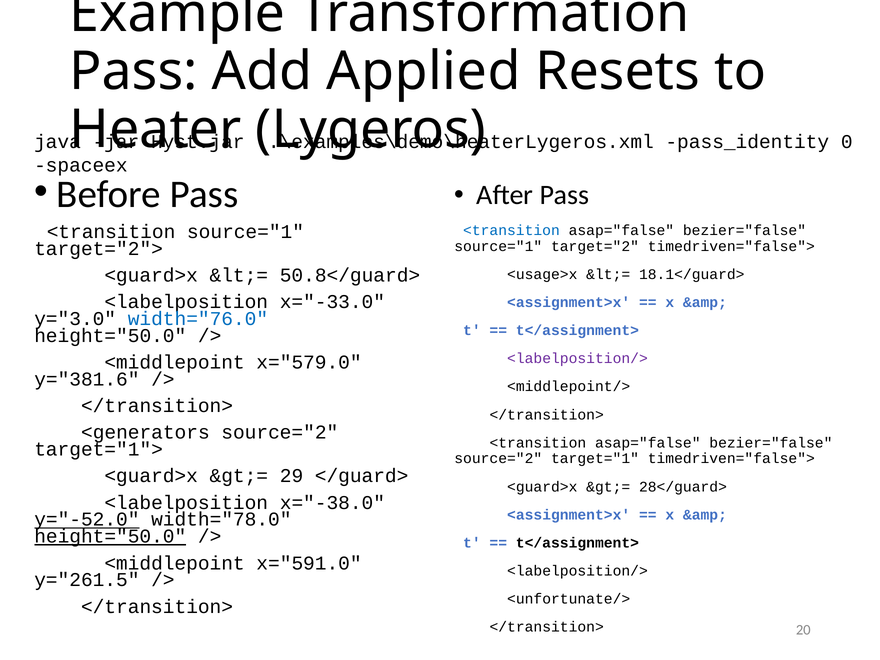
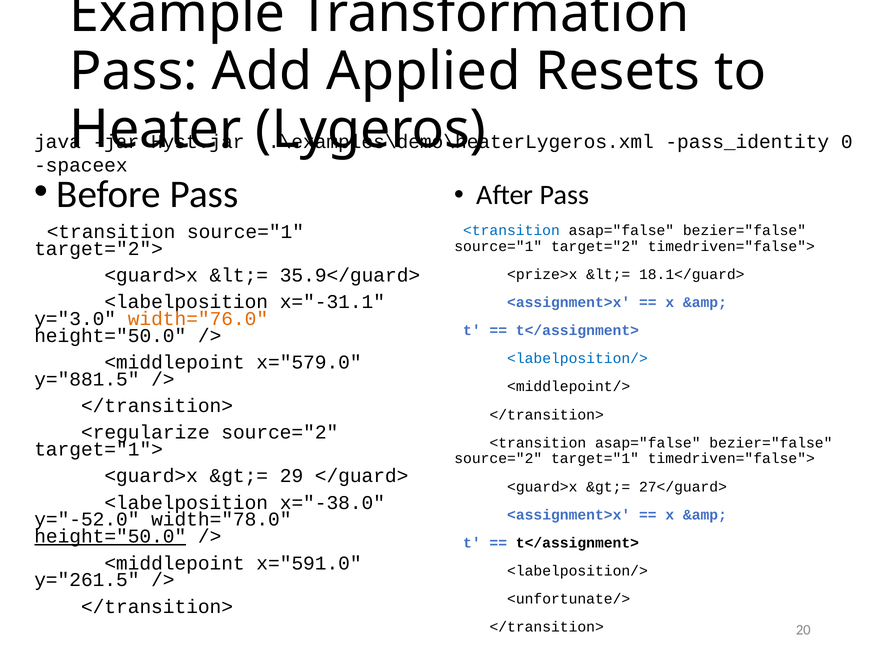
50.8</guard>: 50.8</guard> -> 35.9</guard> (350, 275)
<usage>x: <usage>x -> <prize>x (542, 274)
x="-33.0: x="-33.0 -> x="-31.1 (332, 302)
width="76.0 colour: blue -> orange (198, 319)
<labelposition/> colour: purple -> blue (577, 359)
y="381.6: y="381.6 -> y="881.5 (87, 379)
<generators: <generators -> <regularize (145, 433)
28</guard>: 28</guard> -> 27</guard> (683, 487)
y="-52.0 underline: present -> none (87, 520)
